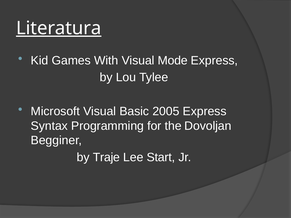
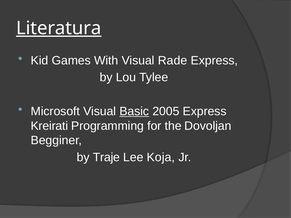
Mode: Mode -> Rade (173, 60)
Basic underline: none -> present (134, 111)
Syntax: Syntax -> Kreirati (49, 126)
Start: Start -> Koja (161, 157)
